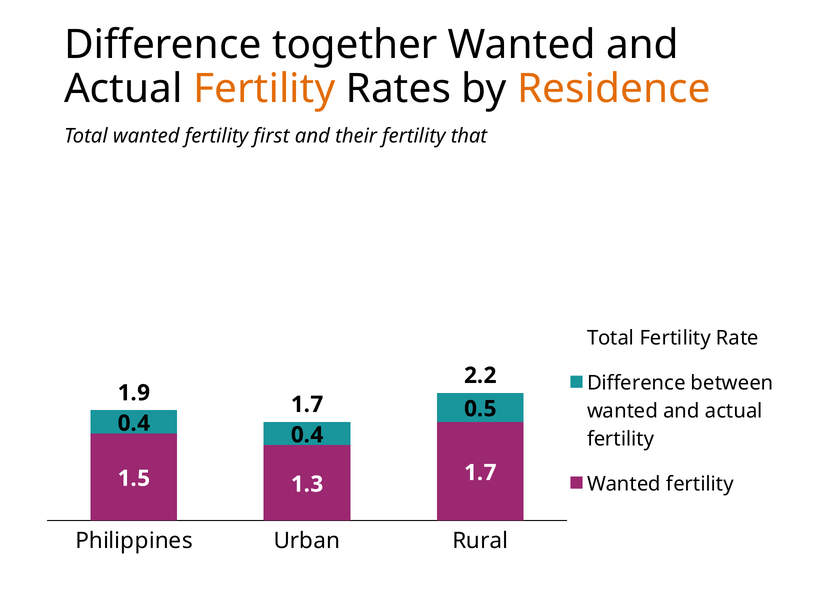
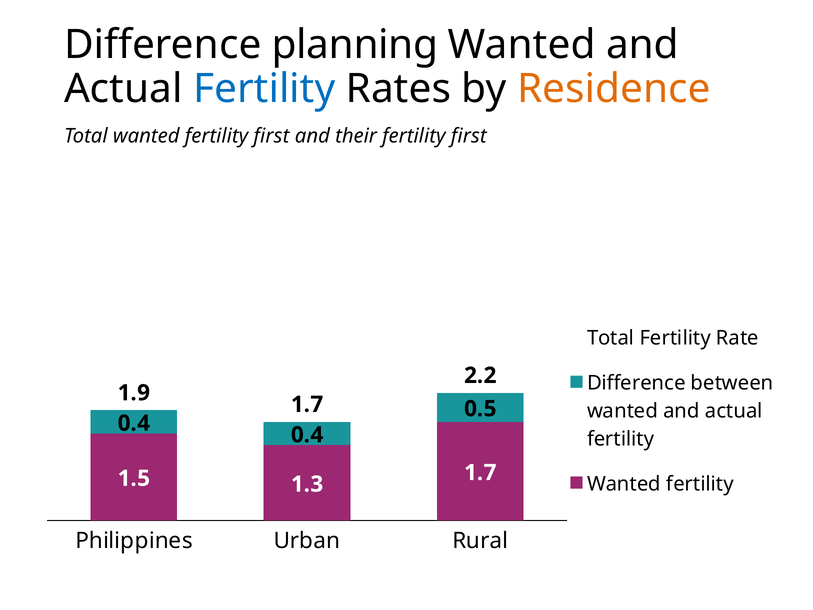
together: together -> planning (355, 45)
Fertility colour: orange -> blue (264, 89)
that: that -> first (469, 136)
